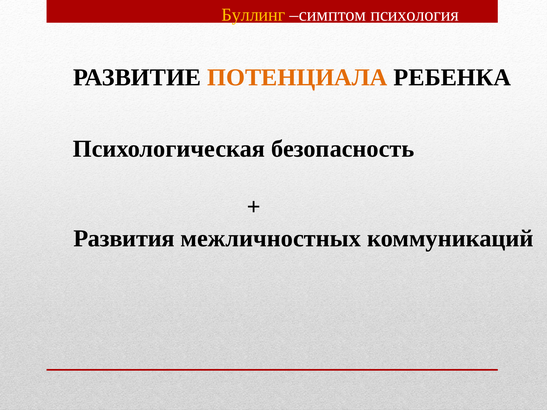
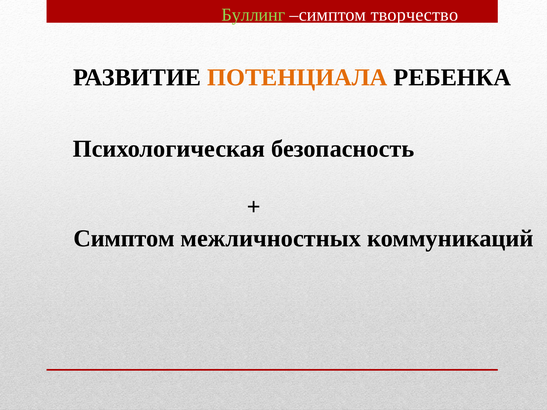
Буллинг colour: yellow -> light green (253, 15)
психология: психология -> творчество (414, 15)
Развития: Развития -> Симптом (124, 239)
